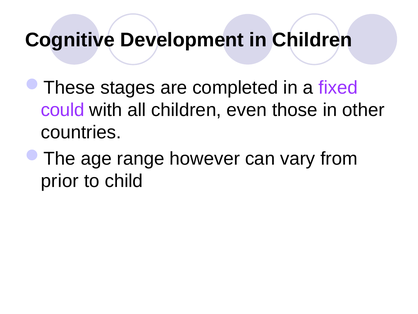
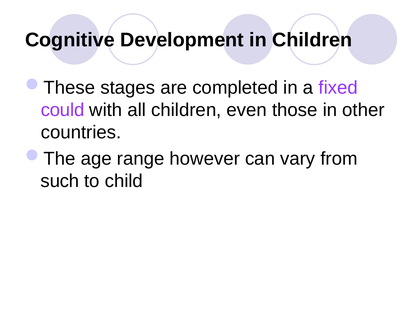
prior: prior -> such (60, 181)
